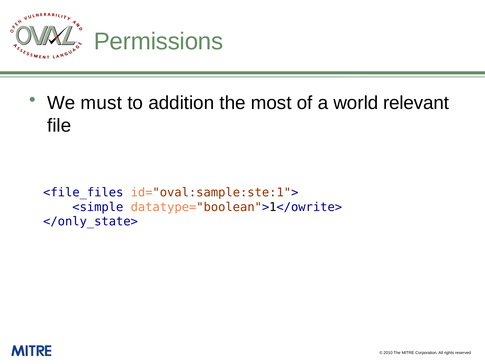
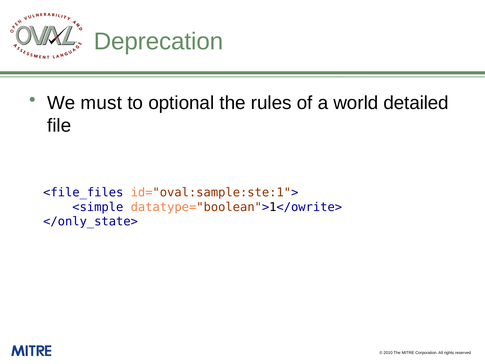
Permissions: Permissions -> Deprecation (158, 41)
addition: addition -> optional (181, 103)
most: most -> rules (271, 103)
relevant: relevant -> detailed (416, 103)
